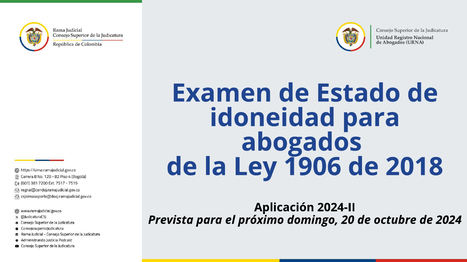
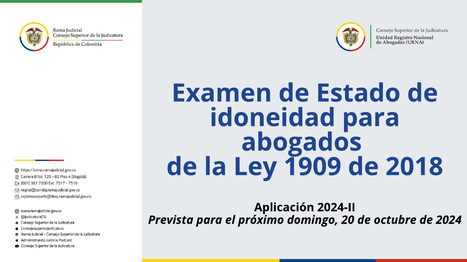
1906: 1906 -> 1909 (312, 167)
